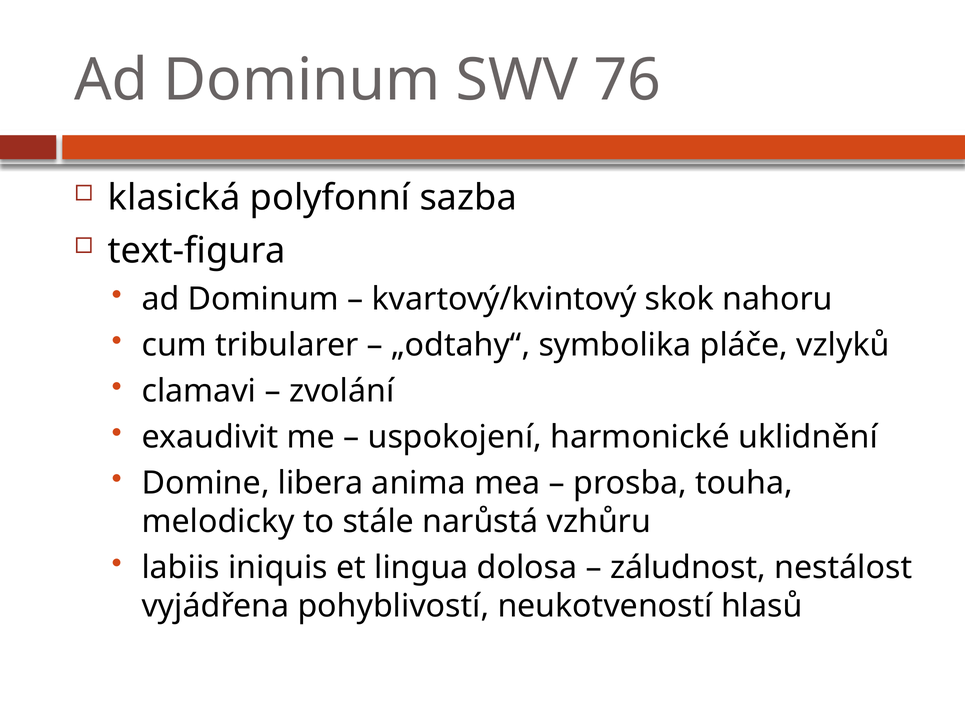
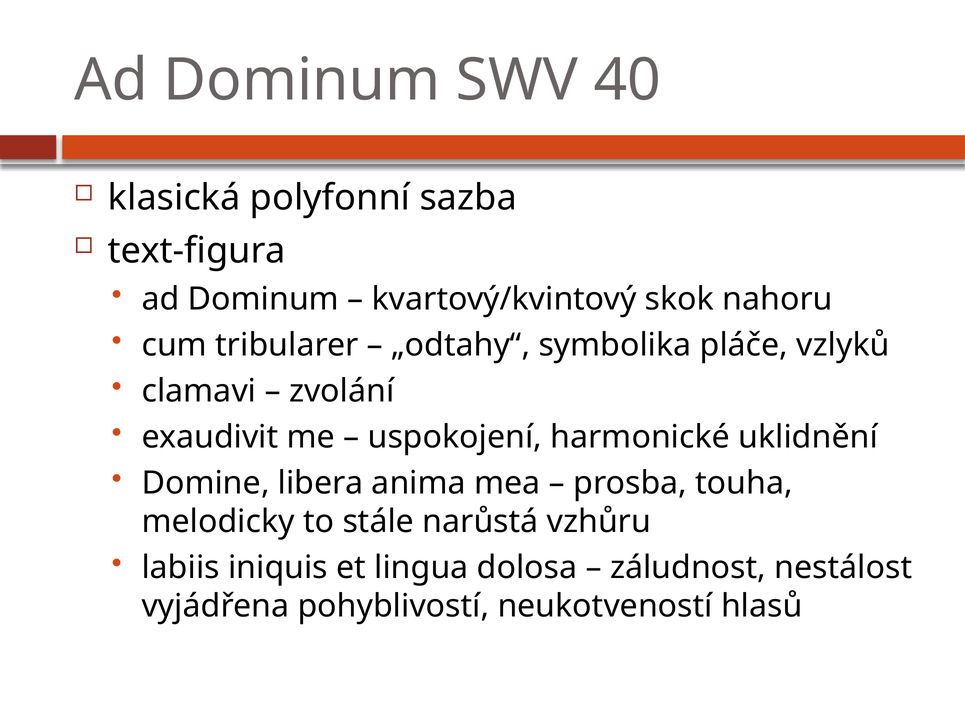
76: 76 -> 40 (627, 80)
